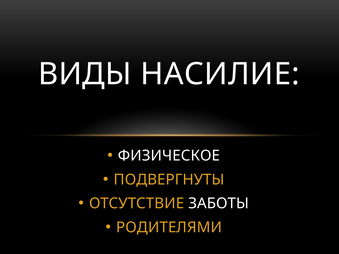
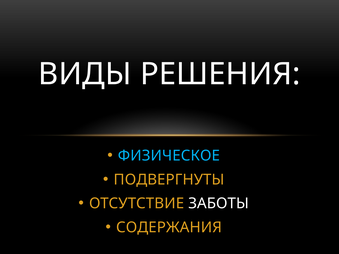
НАСИЛИЕ: НАСИЛИЕ -> РЕШЕНИЯ (220, 74)
ФИЗИЧЕСКОЕ colour: white -> light blue (169, 156)
РОДИТЕЛЯМИ: РОДИТЕЛЯМИ -> СОДЕРЖАНИЯ (169, 228)
